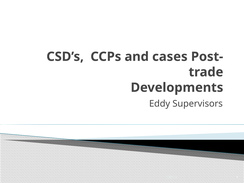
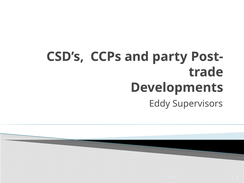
cases: cases -> party (170, 57)
